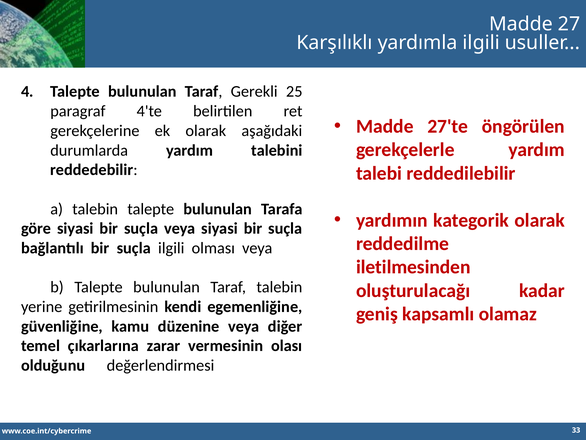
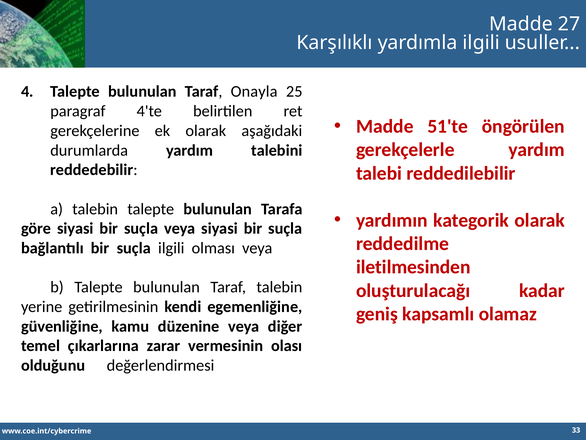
Gerekli: Gerekli -> Onayla (254, 91)
27'te: 27'te -> 51'te (448, 126)
